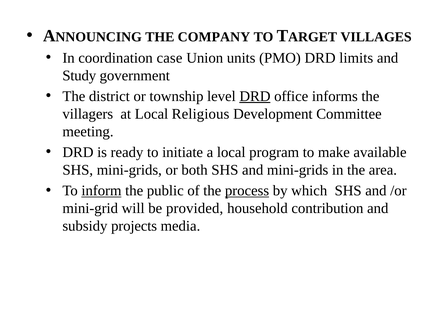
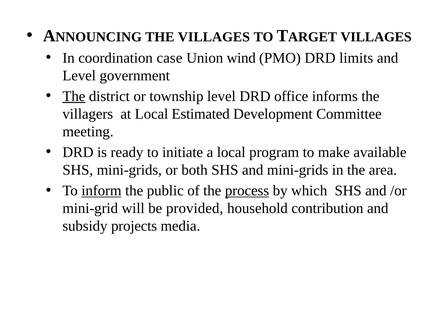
THE COMPANY: COMPANY -> VILLAGES (214, 37)
units: units -> wind (241, 58)
Study: Study -> Level (79, 75)
The underline: none -> present (74, 96)
DRD underline: present -> none (255, 96)
Religious: Religious -> Estimated (201, 114)
